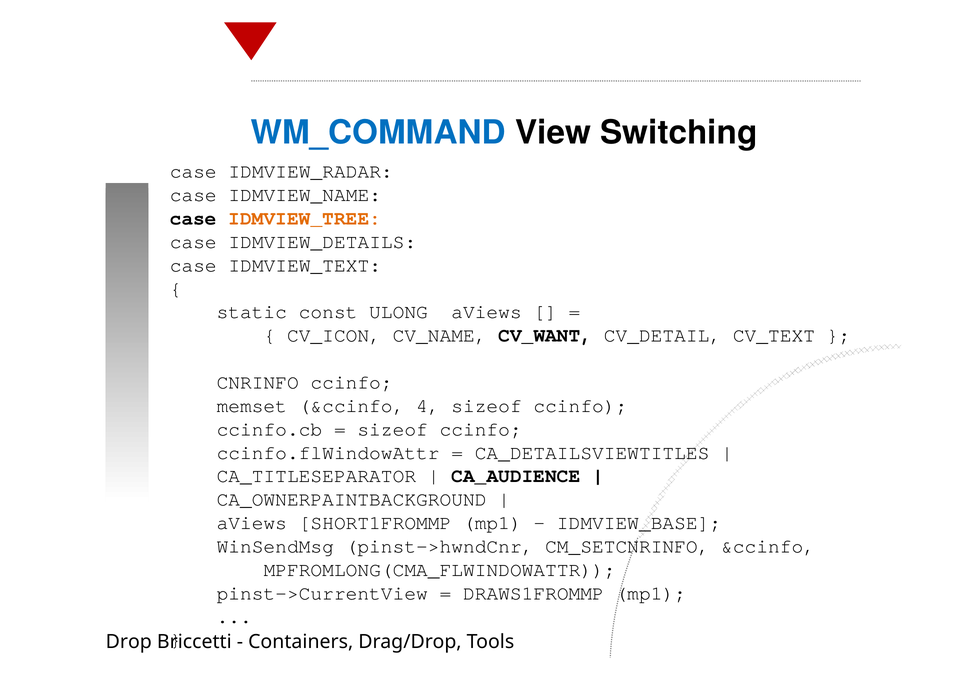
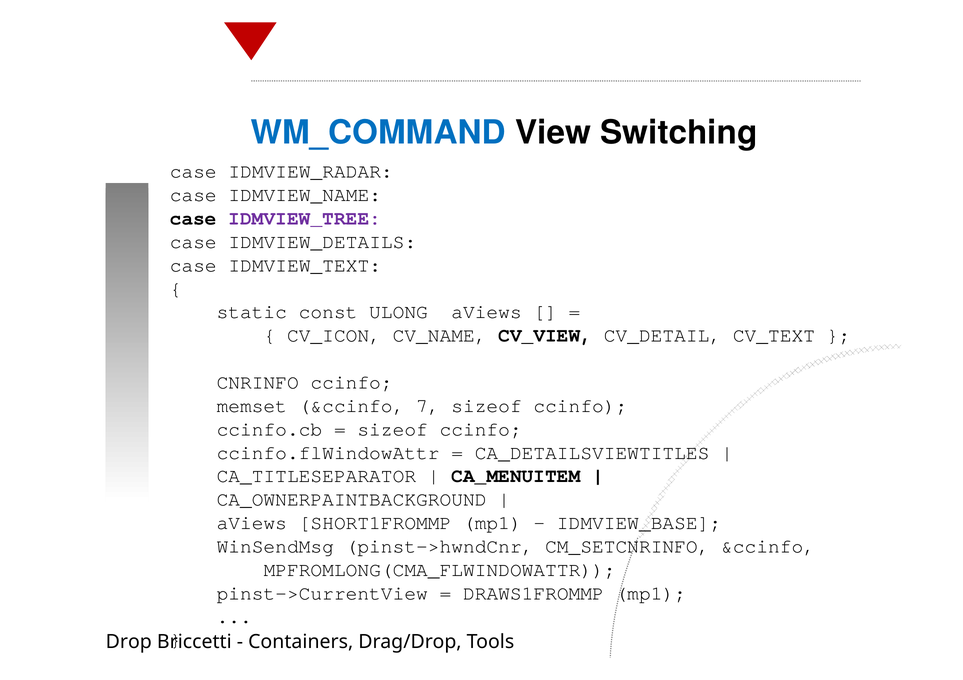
IDMVIEW_TREE colour: orange -> purple (305, 218)
CV_WANT: CV_WANT -> CV_VIEW (545, 335)
4: 4 -> 7 (428, 406)
CA_AUDIENCE: CA_AUDIENCE -> CA_MENUITEM (516, 476)
